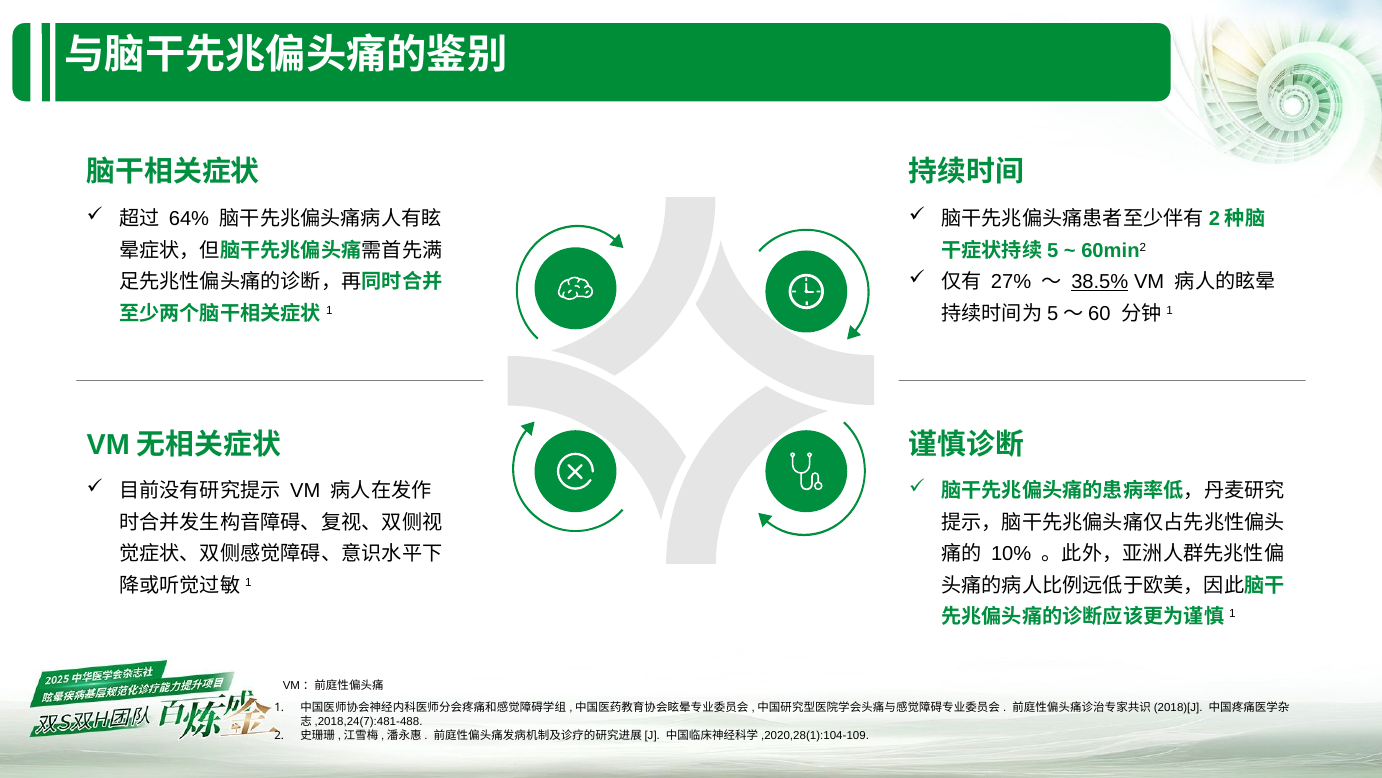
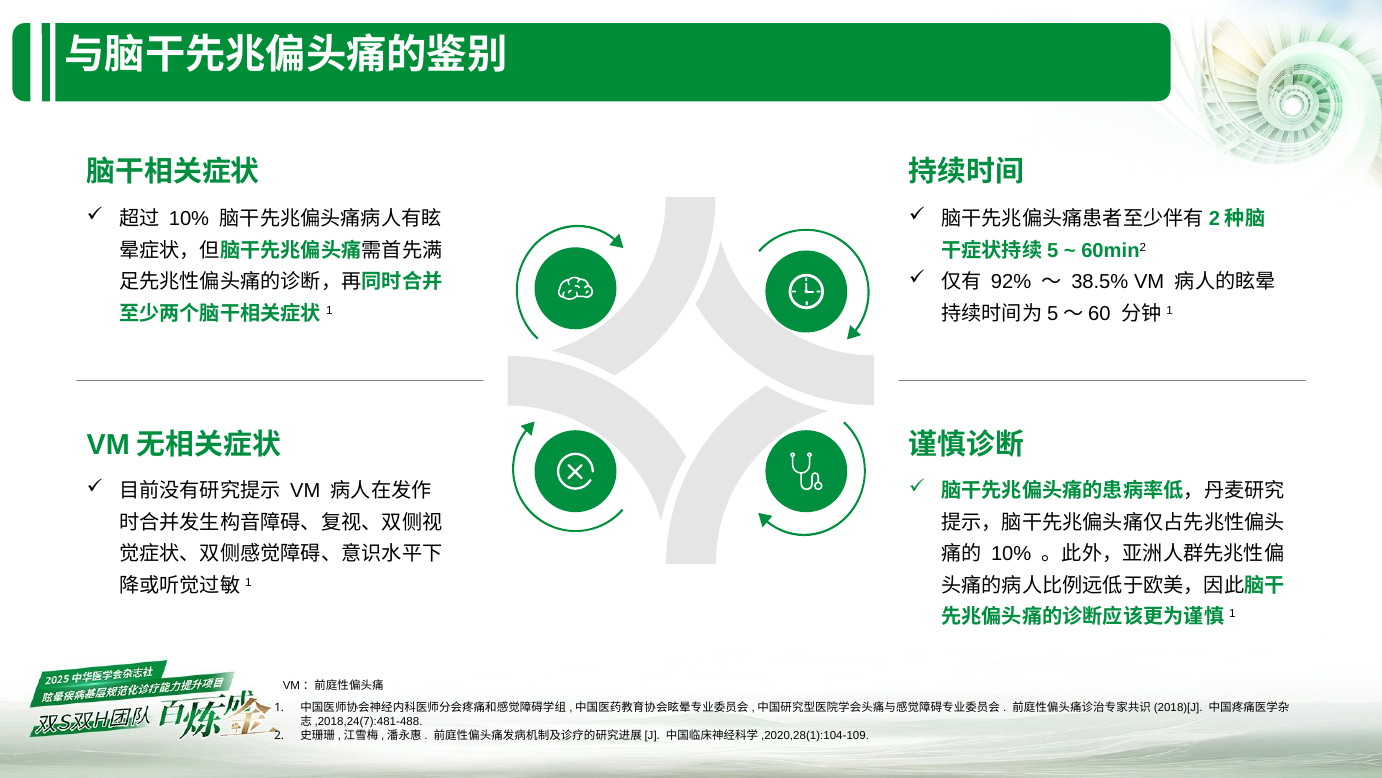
64%: 64% -> 10% (189, 219)
27%: 27% -> 92% (1011, 282)
38.5% underline: present -> none (1100, 282)
